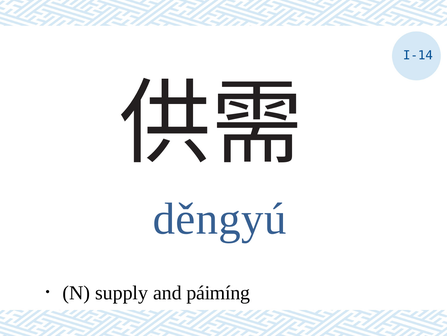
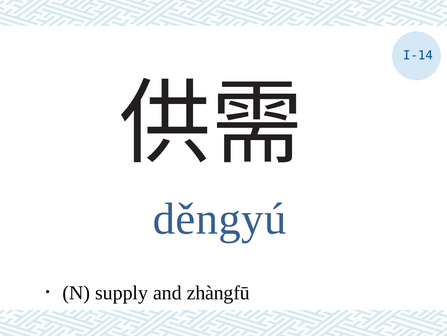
páimíng: páimíng -> zhàngfū (218, 292)
